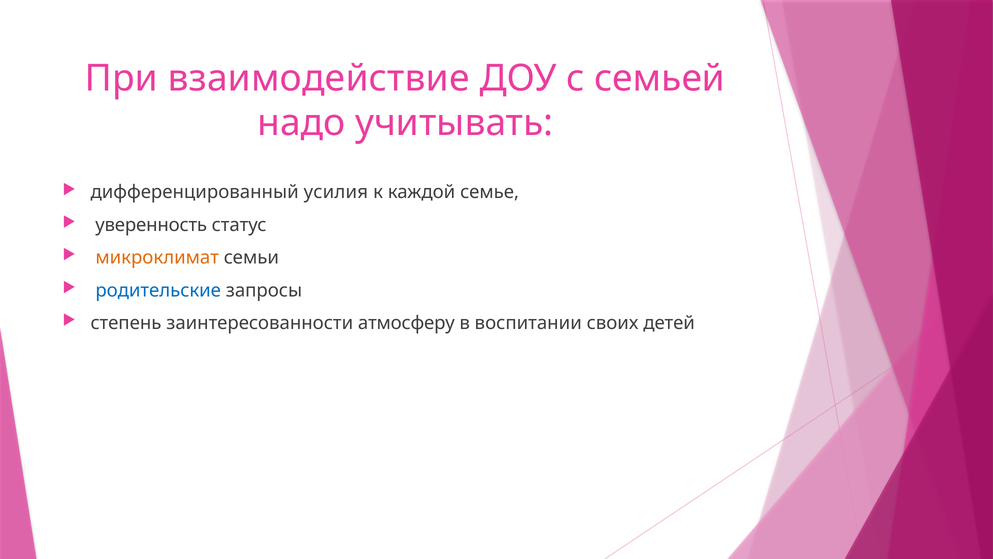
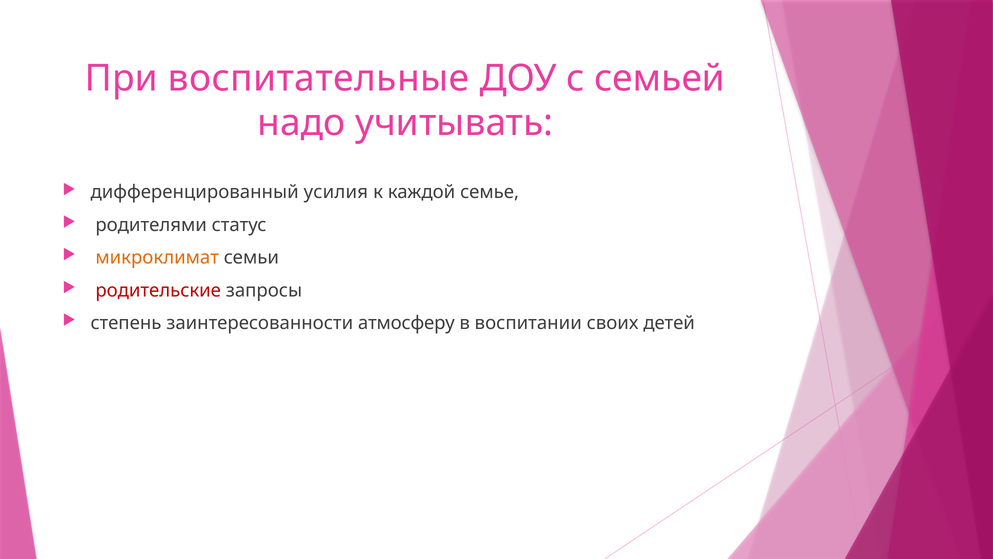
взаимодействие: взаимодействие -> воспитательные (319, 78)
уверенность: уверенность -> родителями (151, 225)
родительские colour: blue -> red (158, 290)
